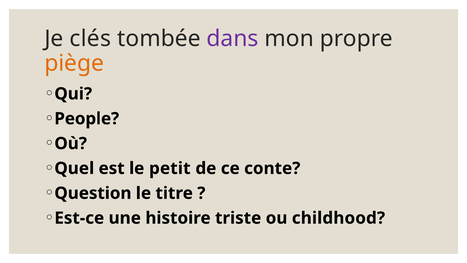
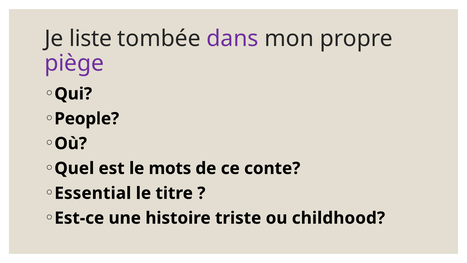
clés: clés -> liste (91, 39)
piège colour: orange -> purple (74, 63)
petit: petit -> mots (170, 168)
Question: Question -> Essential (93, 193)
